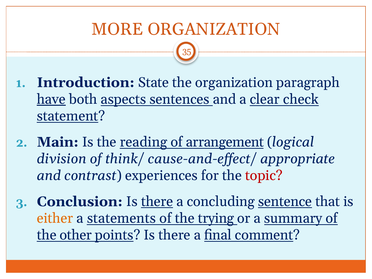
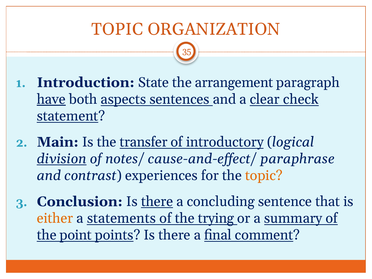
MORE: MORE -> TOPIC (117, 29)
the organization: organization -> arrangement (234, 82)
reading: reading -> transfer (144, 142)
arrangement: arrangement -> introductory (225, 142)
division underline: none -> present (62, 159)
think/: think/ -> notes/ (125, 159)
appropriate: appropriate -> paraphrase (298, 159)
topic colour: red -> orange (264, 176)
sentence underline: present -> none (285, 202)
other: other -> point (76, 235)
